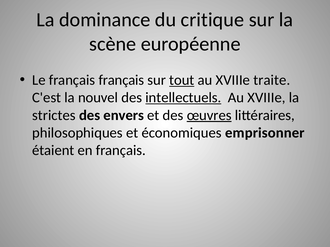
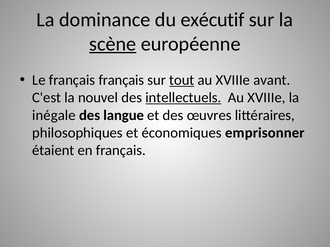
critique: critique -> exécutif (213, 20)
scène underline: none -> present (113, 44)
traite: traite -> avant (272, 80)
strictes: strictes -> inégale (54, 115)
envers: envers -> langue (124, 115)
œuvres underline: present -> none (209, 115)
